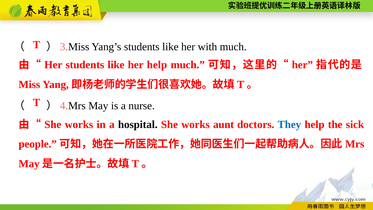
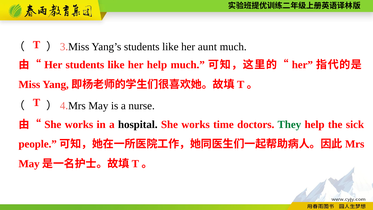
with: with -> aunt (207, 47)
aunt: aunt -> time (223, 124)
They colour: blue -> green (289, 124)
